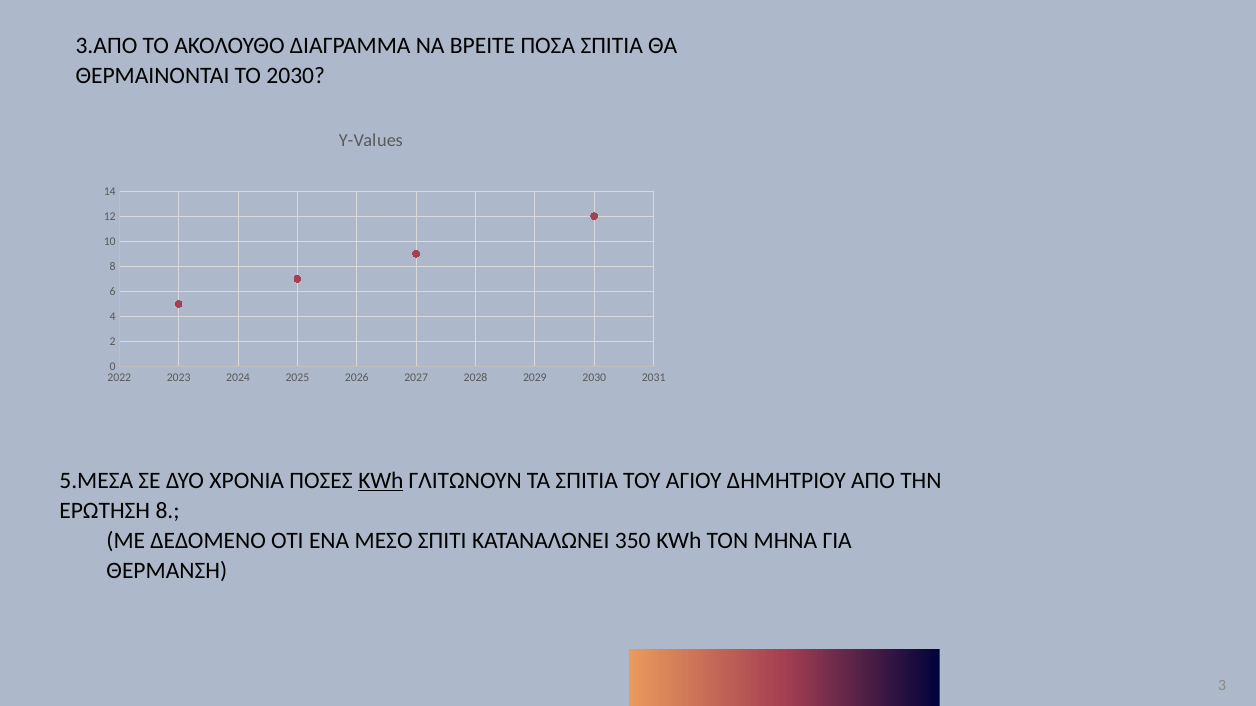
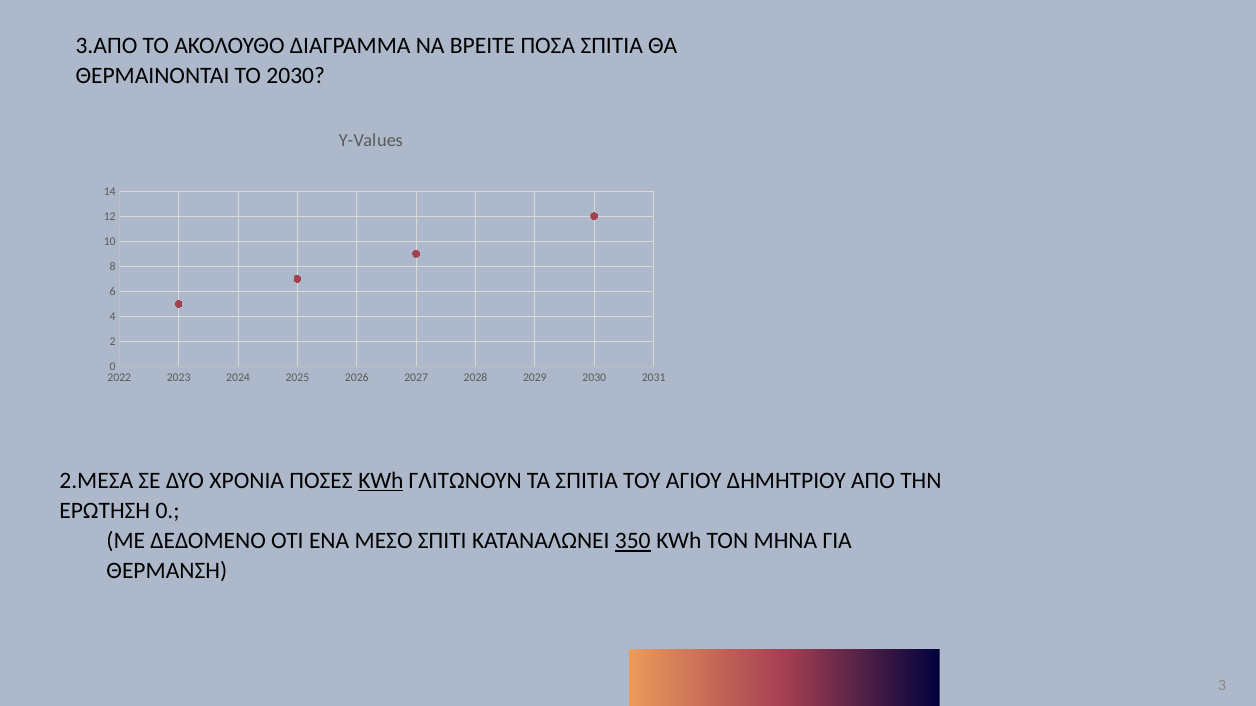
5.ΜΕΣΑ: 5.ΜΕΣΑ -> 2.ΜΕΣΑ (96, 481)
ΕΡΩΤΗΣΗ 8: 8 -> 0 (168, 511)
350 underline: none -> present (633, 541)
